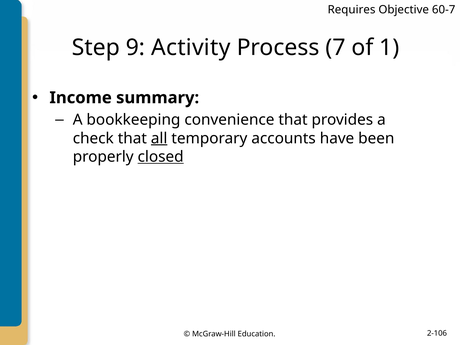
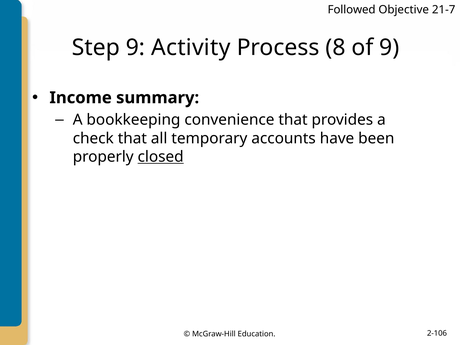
Requires: Requires -> Followed (352, 10)
60-7: 60-7 -> 21-7 (444, 10)
7: 7 -> 8 (336, 48)
of 1: 1 -> 9 (389, 48)
all underline: present -> none (159, 138)
